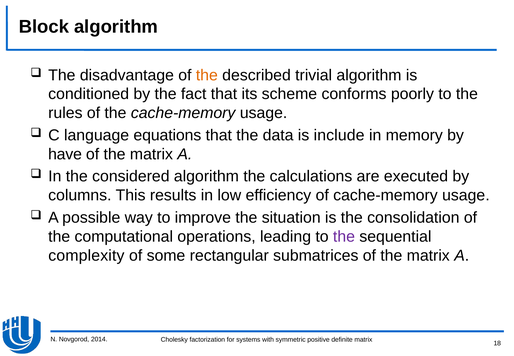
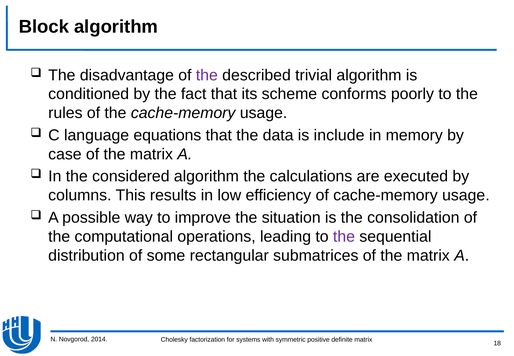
the colour: orange -> purple (207, 75)
have: have -> case (65, 154)
complexity: complexity -> distribution (86, 255)
